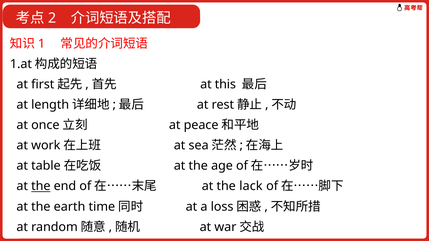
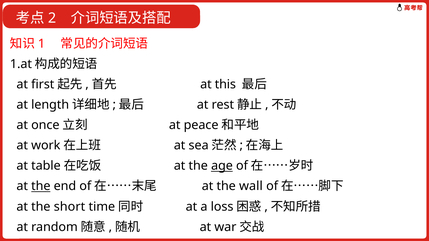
age underline: none -> present (222, 166)
lack: lack -> wall (251, 186)
earth: earth -> short (69, 207)
